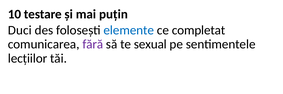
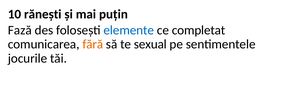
testare: testare -> rănești (43, 14)
Duci: Duci -> Fază (20, 30)
fără colour: purple -> orange (93, 44)
lecțiilor: lecțiilor -> jocurile (28, 59)
